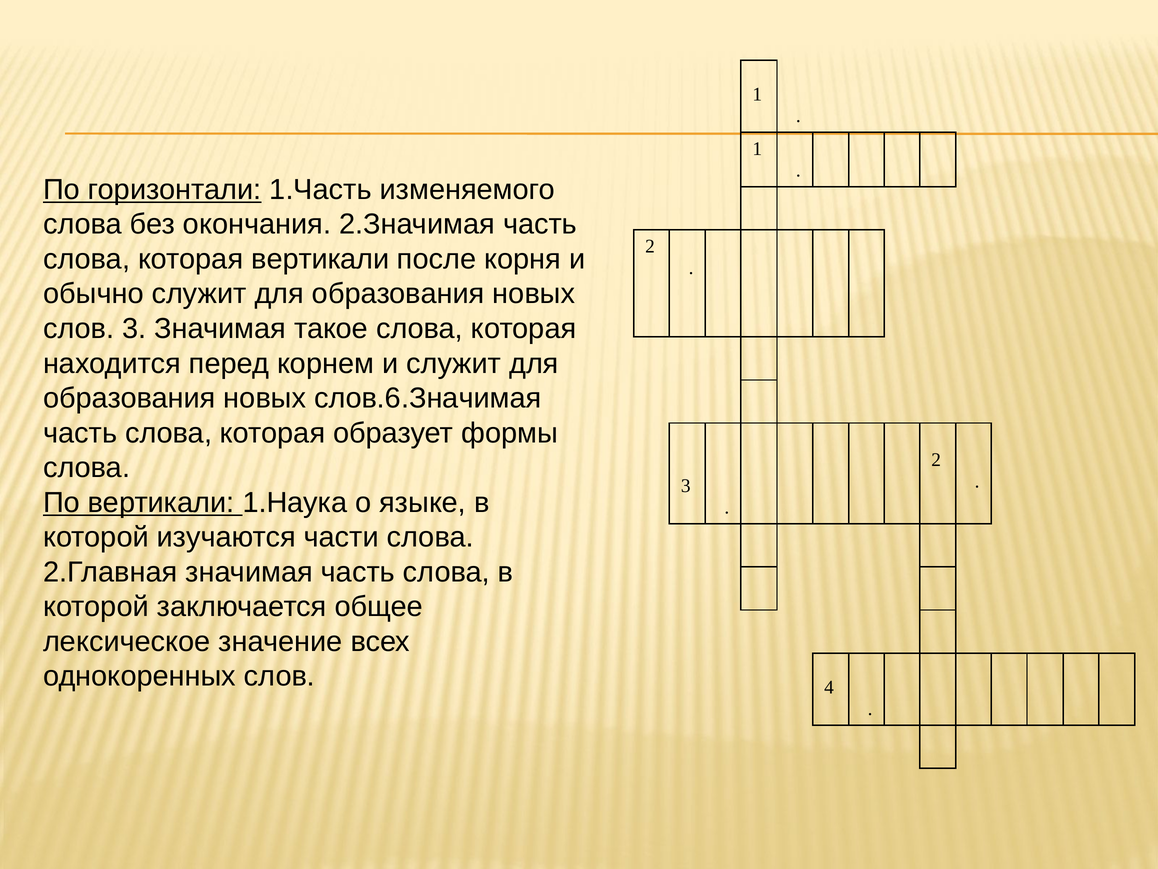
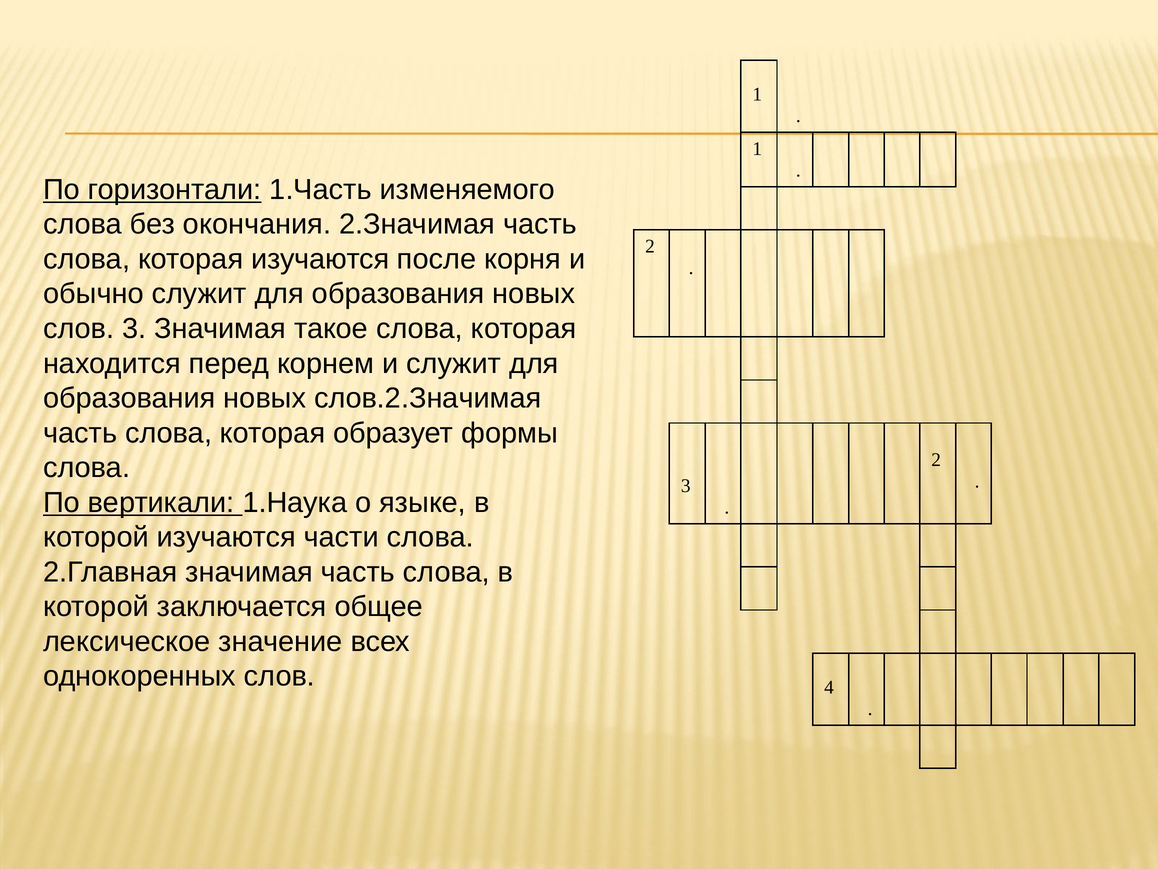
которая вертикали: вертикали -> изучаются (320, 259)
слов.6.Значимая: слов.6.Значимая -> слов.2.Значимая (428, 398)
